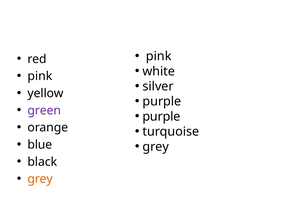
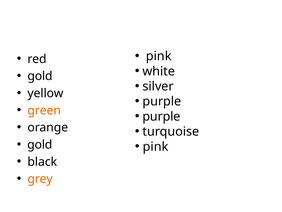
pink: pink -> gold (40, 76)
green colour: purple -> orange (44, 110)
blue: blue -> gold (40, 144)
grey: grey -> pink (156, 146)
